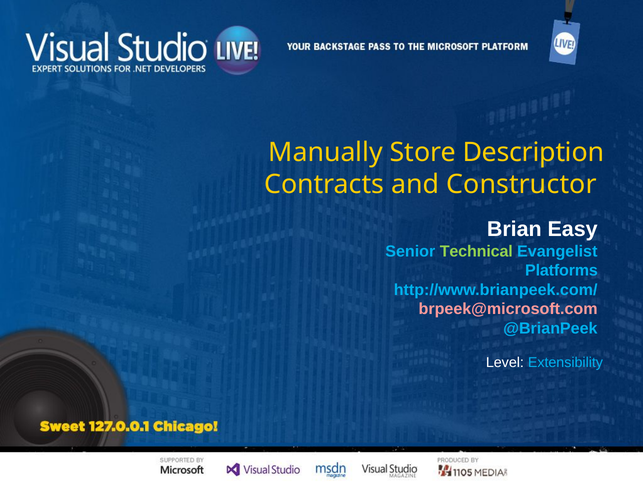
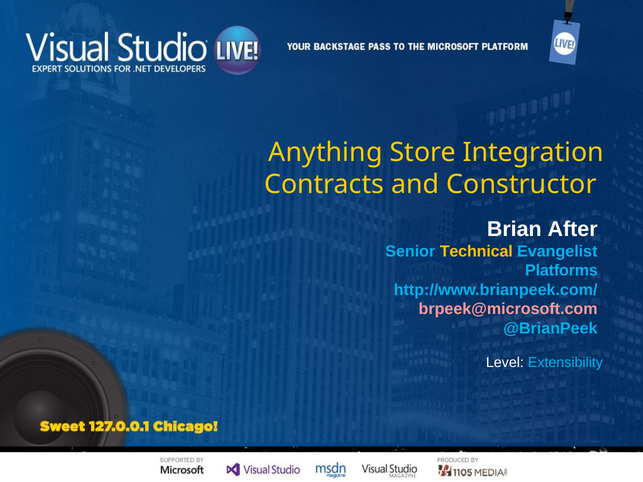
Manually: Manually -> Anything (326, 153)
Description: Description -> Integration (533, 153)
Easy: Easy -> After (573, 229)
Technical colour: light green -> yellow (476, 251)
